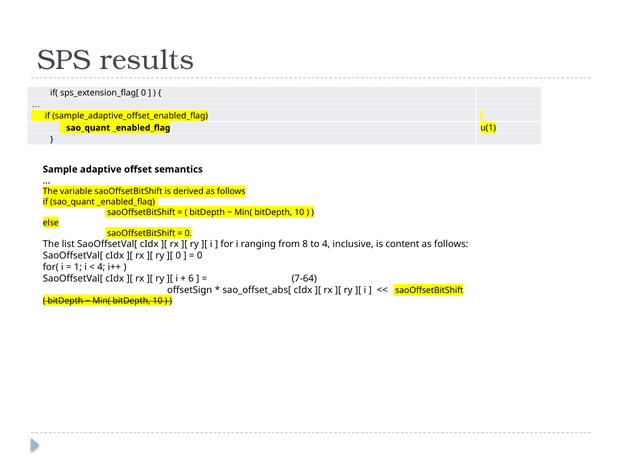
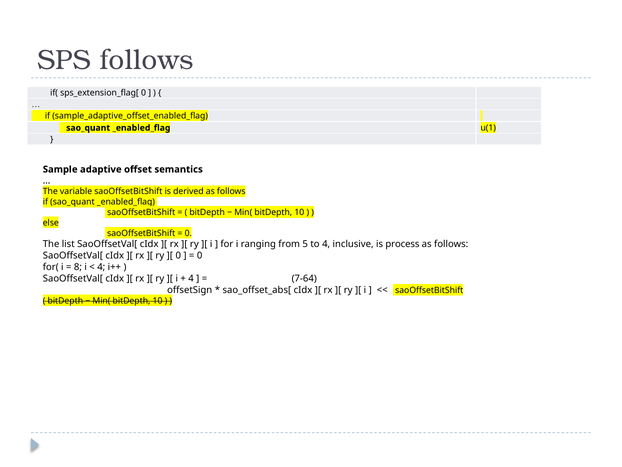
SPS results: results -> follows (147, 60)
8: 8 -> 5 (305, 244)
content: content -> process (402, 244)
1: 1 -> 8 (78, 267)
6: 6 -> 4 (191, 278)
